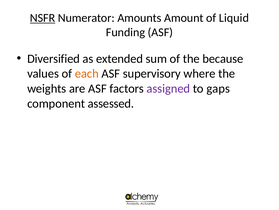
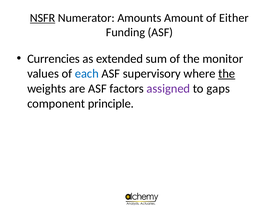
Liquid: Liquid -> Either (234, 18)
Diversified: Diversified -> Currencies (54, 59)
because: because -> monitor (223, 59)
each colour: orange -> blue (87, 73)
the underline: none -> present (227, 73)
assessed: assessed -> principle (111, 103)
